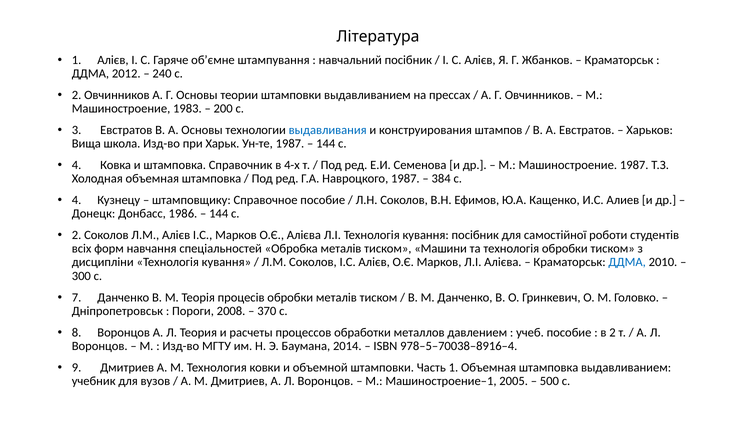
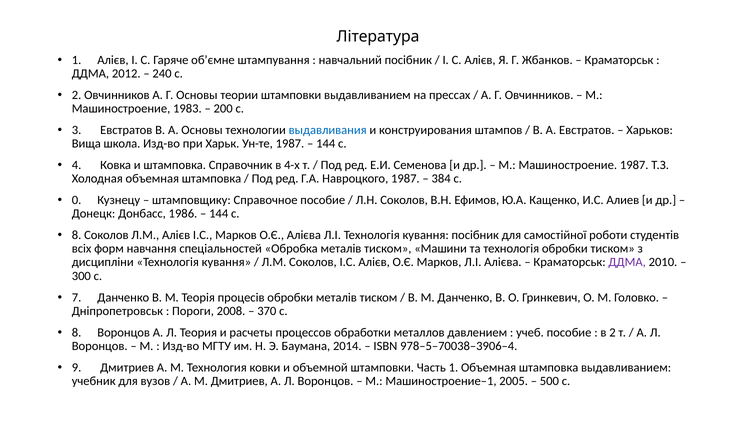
4: 4 -> 0 (77, 200)
2: 2 -> 8 (77, 235)
ДДМА colour: blue -> purple (627, 262)
978–5–70038–8916–4: 978–5–70038–8916–4 -> 978–5–70038–3906–4 (459, 346)
